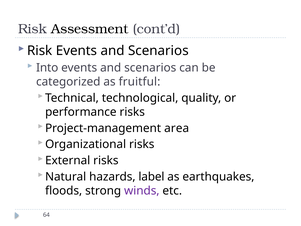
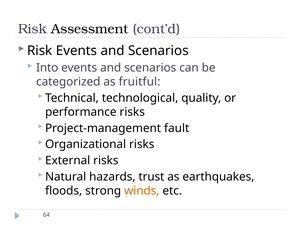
area: area -> fault (177, 128)
label: label -> trust (151, 176)
winds colour: purple -> orange (142, 190)
